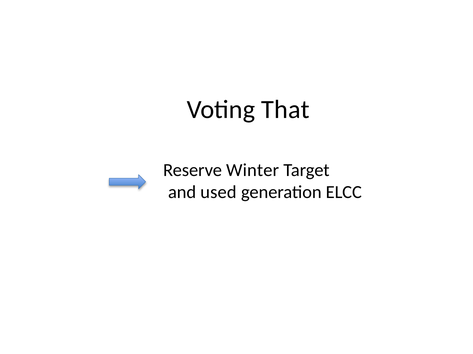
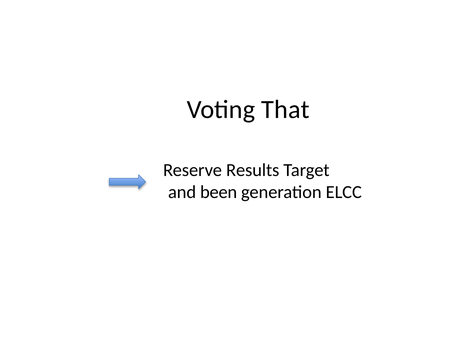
Winter: Winter -> Results (253, 171)
used: used -> been (219, 193)
